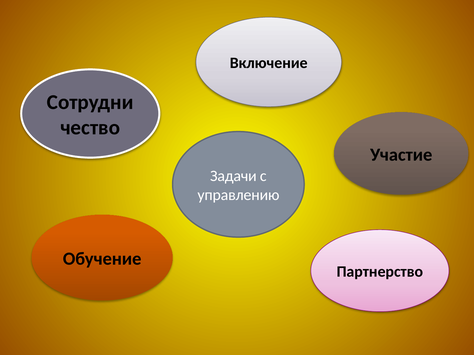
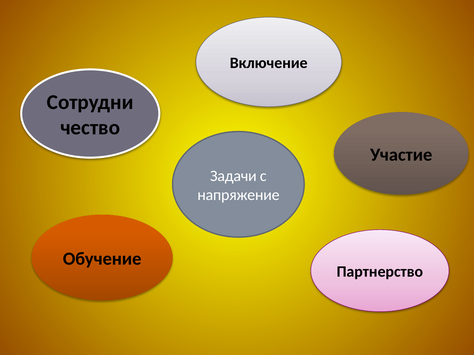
управлению: управлению -> напряжение (238, 195)
